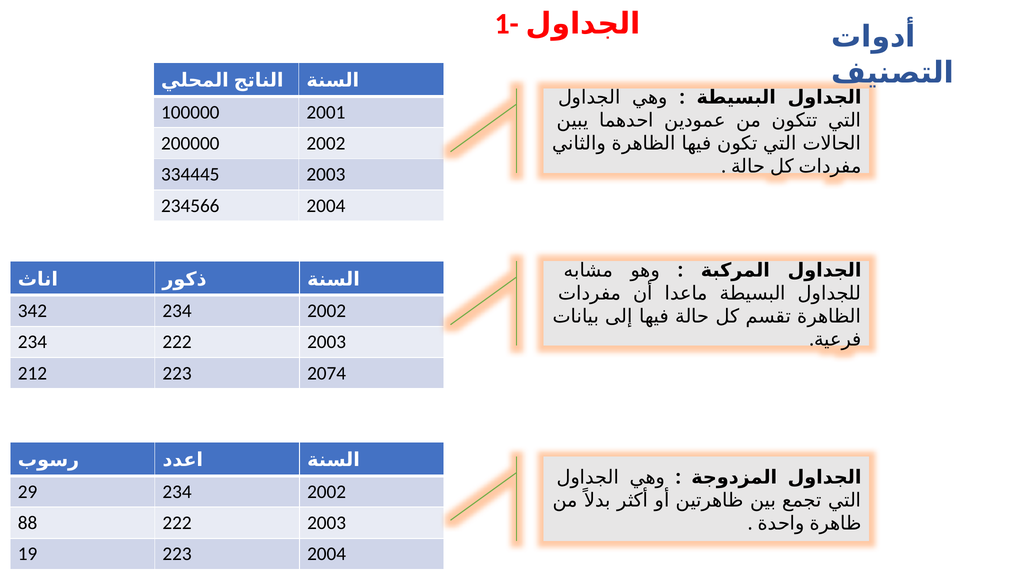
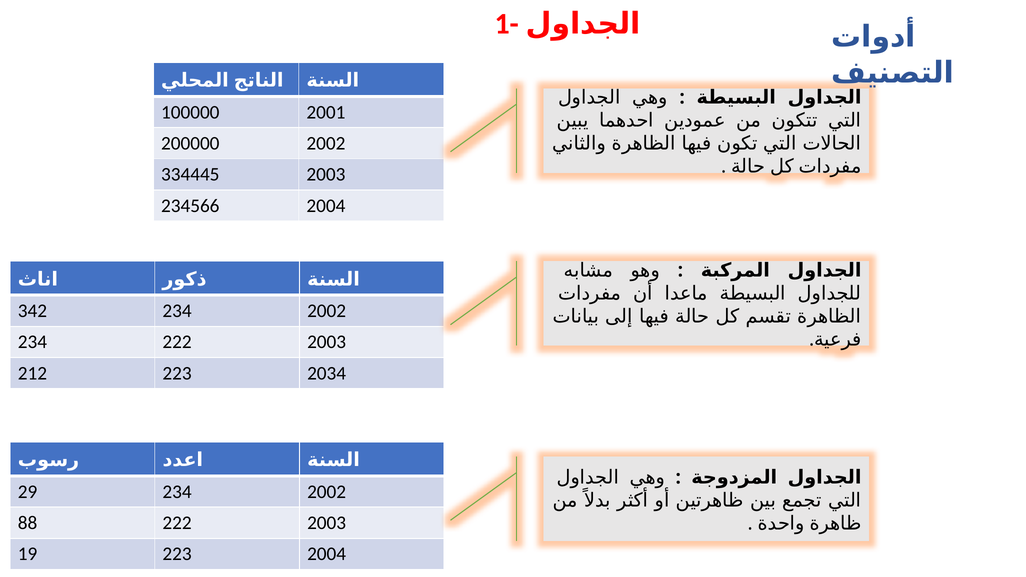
2074: 2074 -> 2034 (327, 373)
